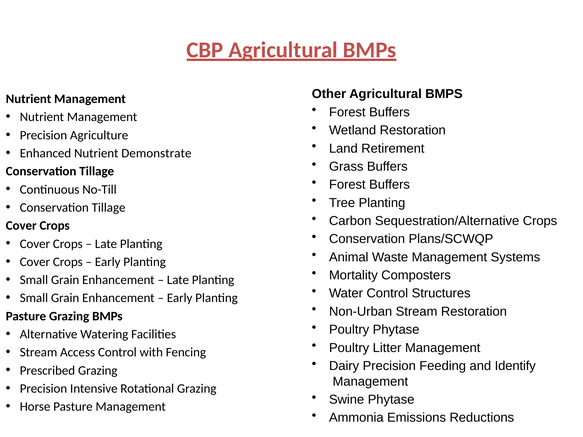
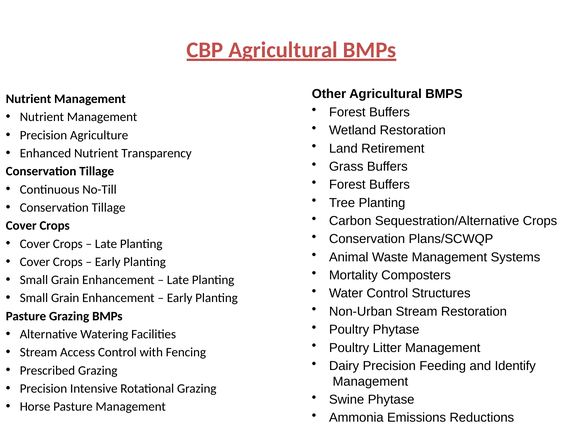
Demonstrate: Demonstrate -> Transparency (156, 153)
